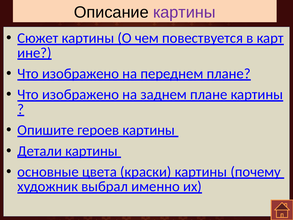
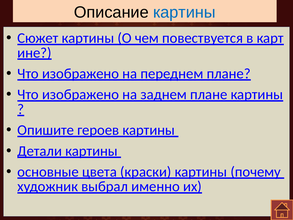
картины colour: purple -> blue (184, 12)
